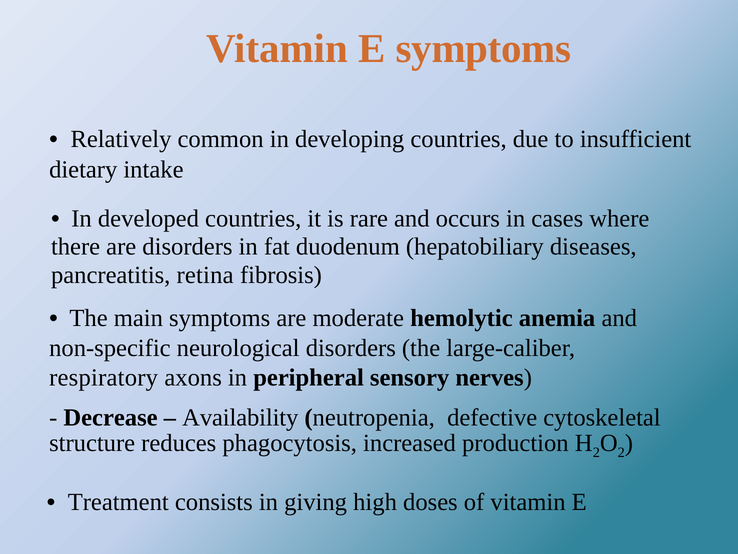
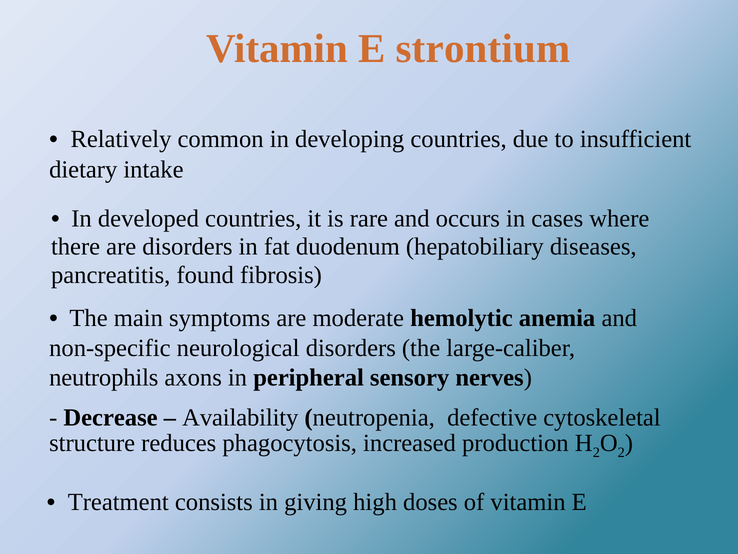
E symptoms: symptoms -> strontium (483, 49)
retina: retina -> found (205, 275)
respiratory: respiratory -> neutrophils (104, 377)
